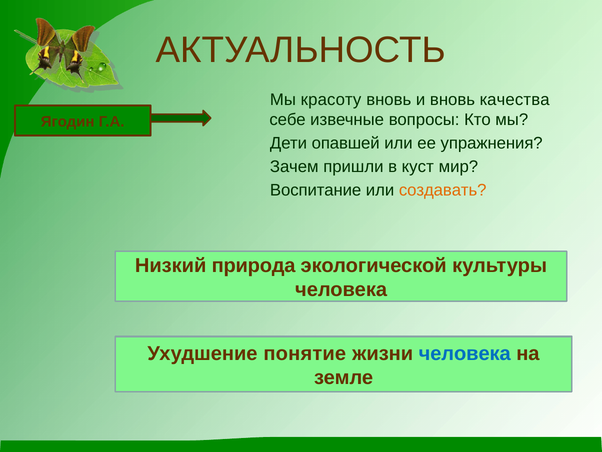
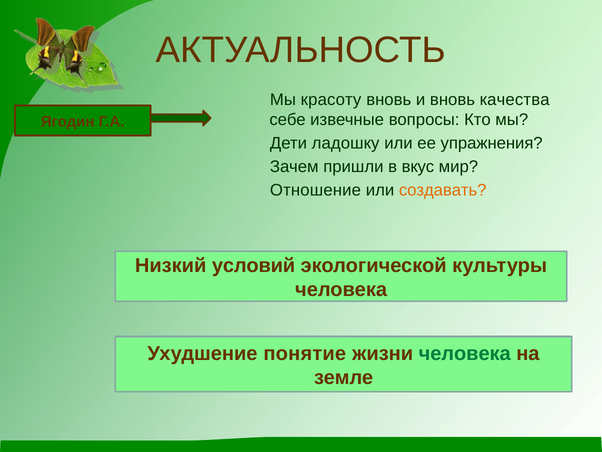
опавшей: опавшей -> ладошку (346, 143)
куст: куст -> вкус (418, 166)
Воспитание: Воспитание -> Отношение (316, 190)
природа: природа -> условий (254, 265)
человека colour: blue -> green (465, 353)
